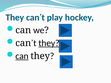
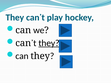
can underline: present -> none (22, 56)
